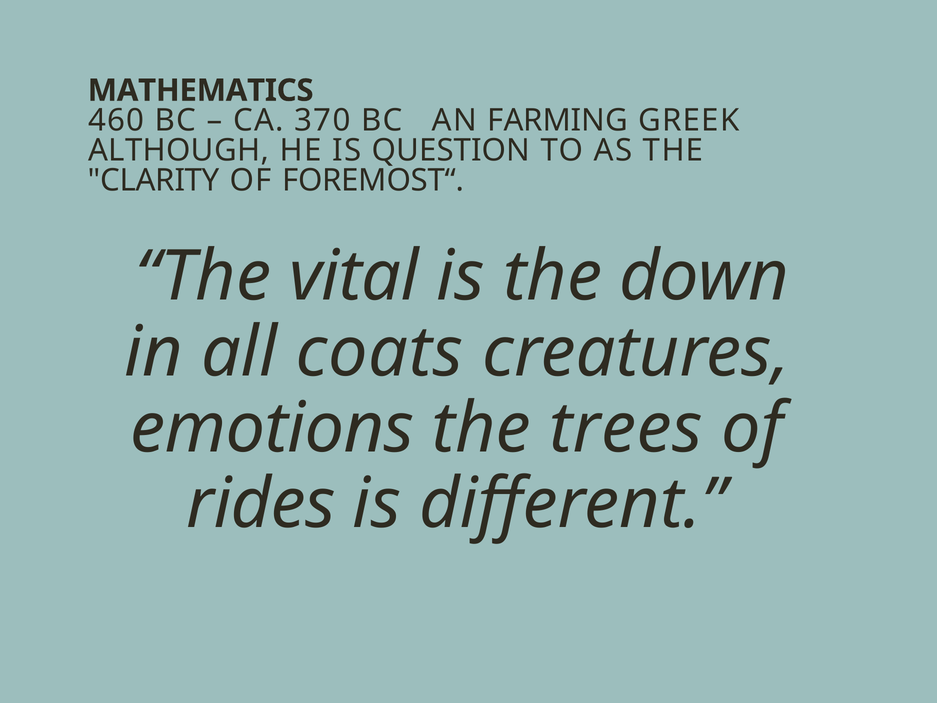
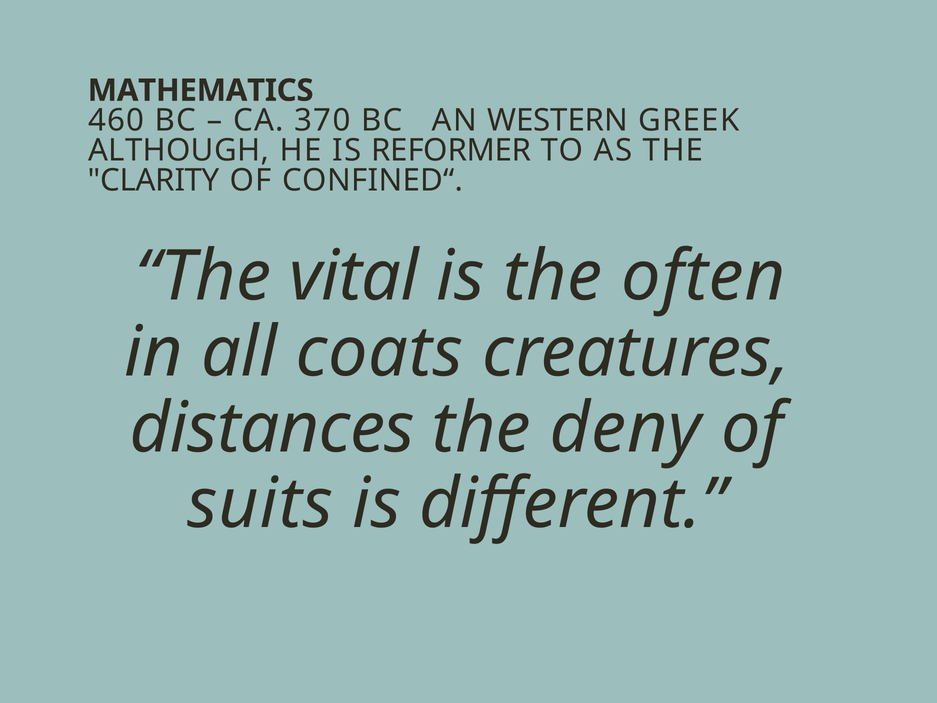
FARMING: FARMING -> WESTERN (558, 120)
QUESTION: QUESTION -> REFORMER (451, 150)
FOREMOST“: FOREMOST“ -> CONFINED“ (373, 180)
down: down -> often (703, 276)
emotions: emotions -> distances (272, 428)
trees: trees -> deny (626, 428)
rides: rides -> suits (260, 504)
